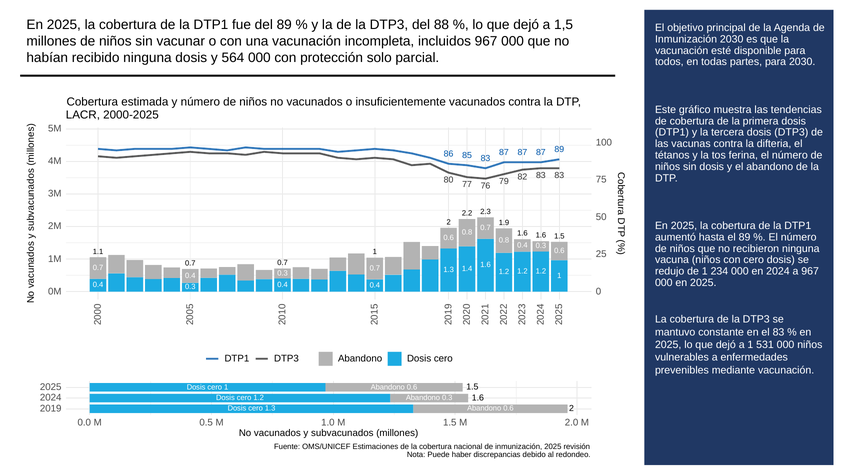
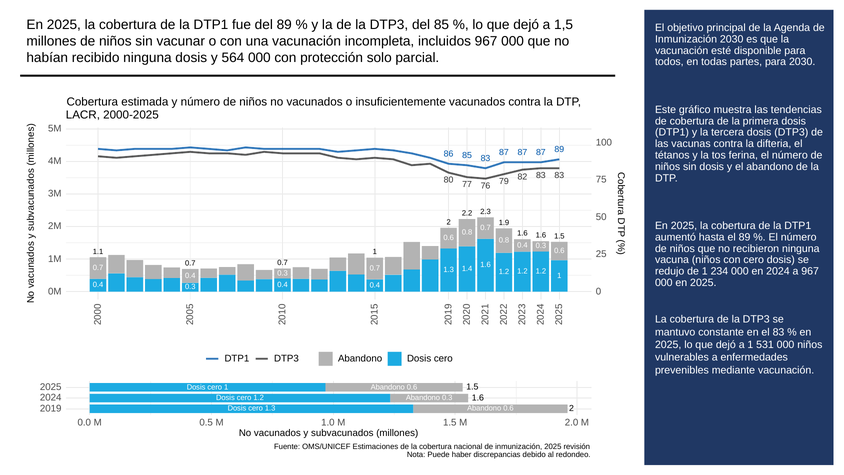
del 88: 88 -> 85 (441, 25)
